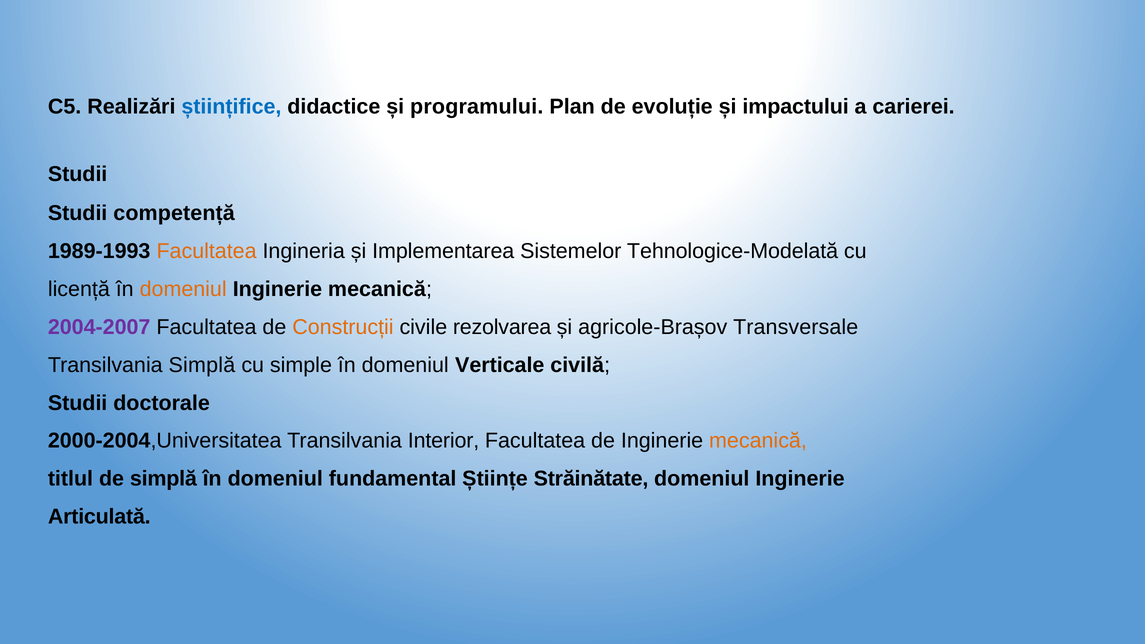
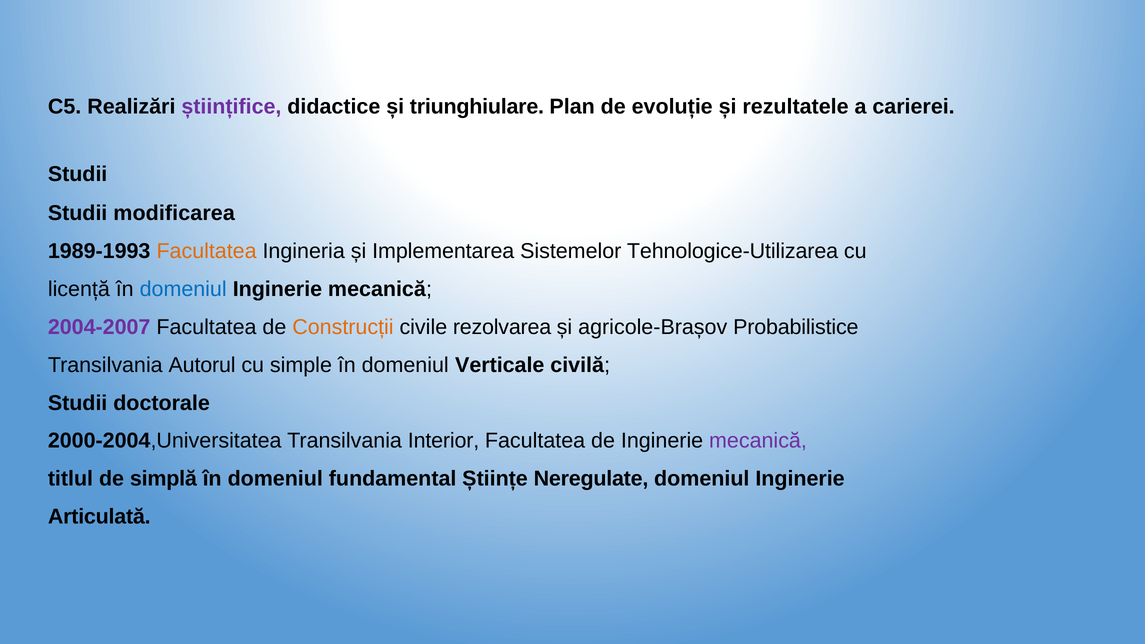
științifice colour: blue -> purple (231, 106)
programului: programului -> triunghiulare (477, 106)
impactului: impactului -> rezultatele (796, 106)
competență: competență -> modificarea (174, 213)
Tehnologice-Modelată: Tehnologice-Modelată -> Tehnologice-Utilizarea (733, 251)
domeniul colour: orange -> blue (183, 289)
Transversale: Transversale -> Probabilistice (796, 327)
Transilvania Simplă: Simplă -> Autorul (202, 365)
mecanică colour: orange -> purple (758, 441)
Străinătate: Străinătate -> Neregulate (591, 479)
